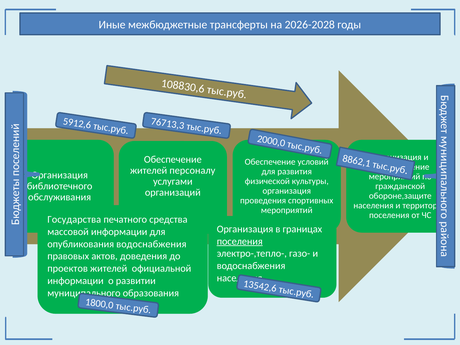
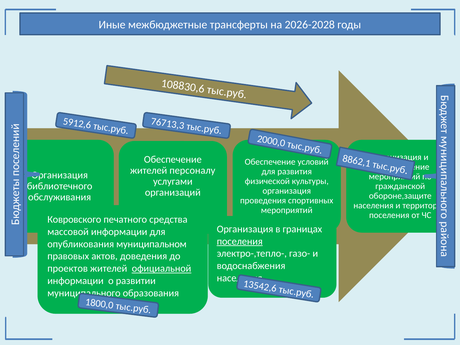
Государства: Государства -> Ковровского (74, 219)
опубликования водоснабжения: водоснабжения -> муниципальном (151, 244)
официальной underline: none -> present (162, 269)
